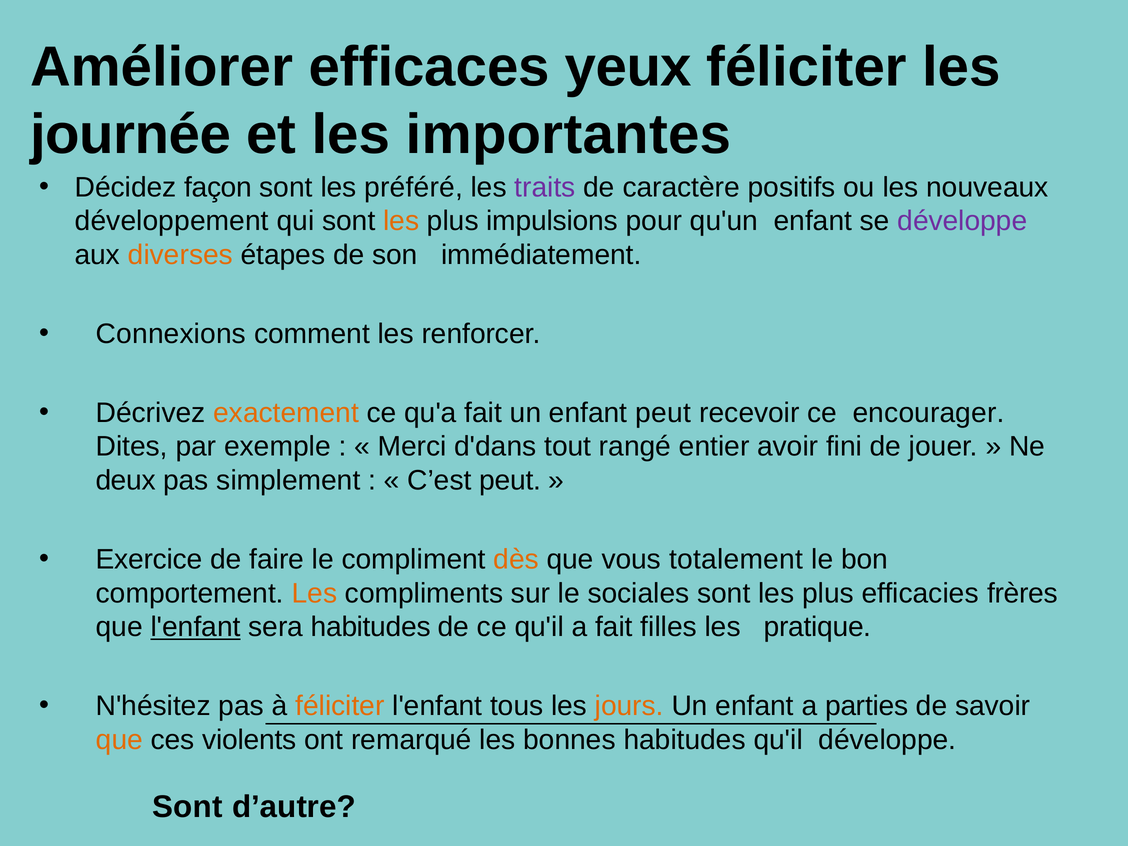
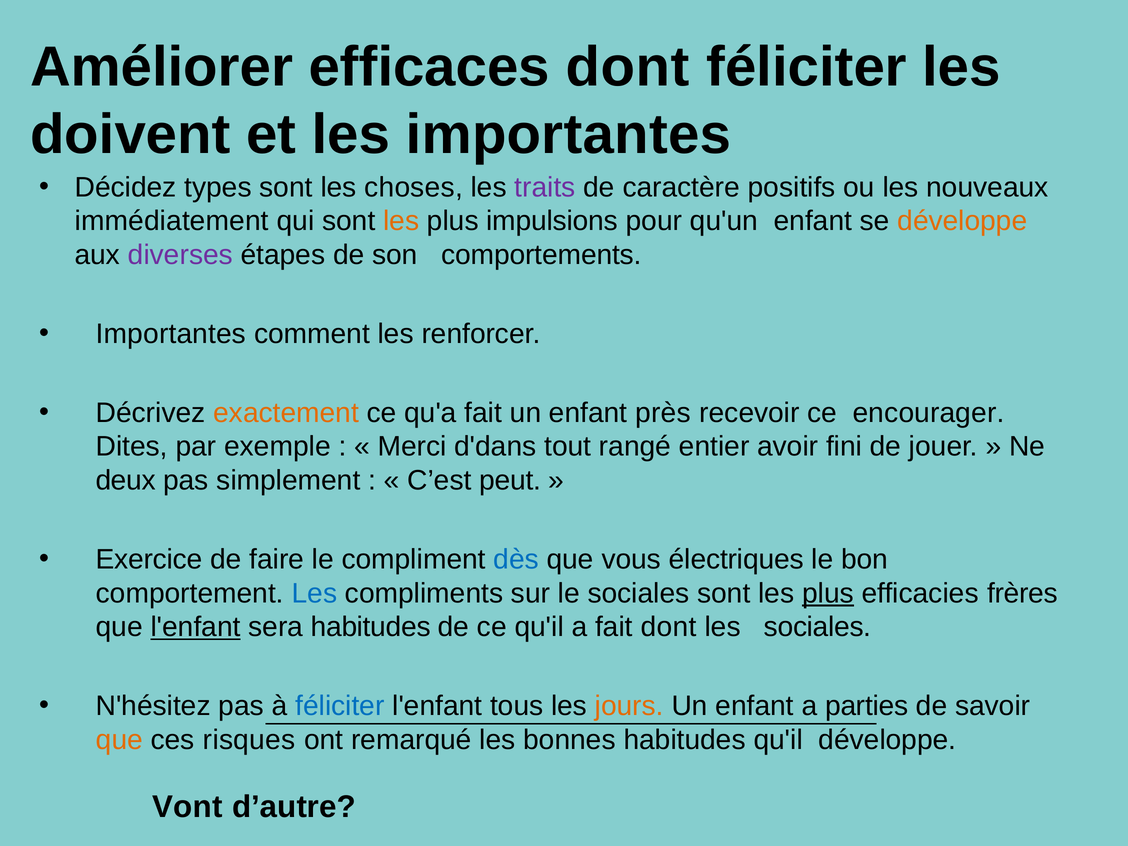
efficaces yeux: yeux -> dont (628, 67)
journée: journée -> doivent (130, 135)
façon: façon -> types (218, 187)
préféré: préféré -> choses (414, 187)
développement: développement -> immédiatement (172, 221)
développe colour: purple -> orange (962, 221)
diverses colour: orange -> purple (180, 255)
immédiatement: immédiatement -> comportements (541, 255)
Connexions: Connexions -> Importantes (171, 334)
enfant peut: peut -> près (663, 413)
dès colour: orange -> blue (516, 559)
totalement: totalement -> électriques (736, 559)
Les colour: orange -> blue (314, 593)
plus underline: none -> present (828, 593)
fait filles: filles -> dont (669, 627)
les pratique: pratique -> sociales (818, 627)
féliciter colour: orange -> blue (340, 706)
violents: violents -> risques (249, 740)
Sont: Sont -> Vont (188, 807)
